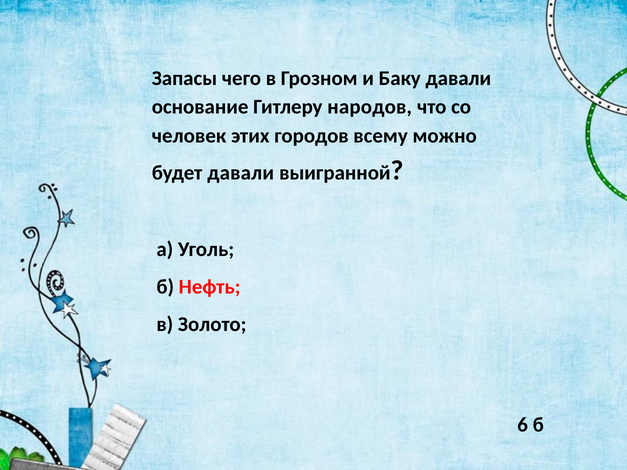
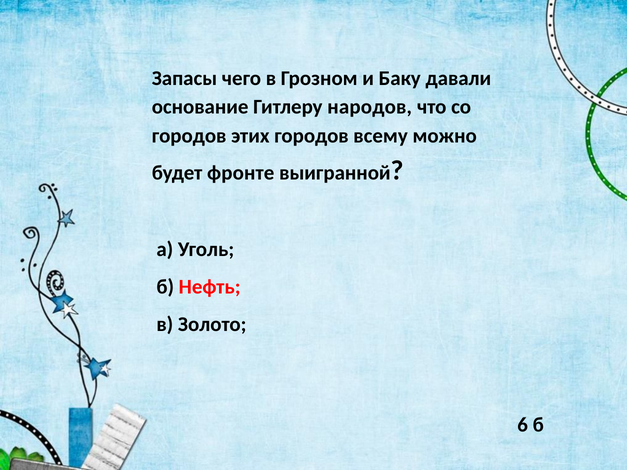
человек: человек -> городов (189, 136)
будет давали: давали -> фронте (241, 173)
